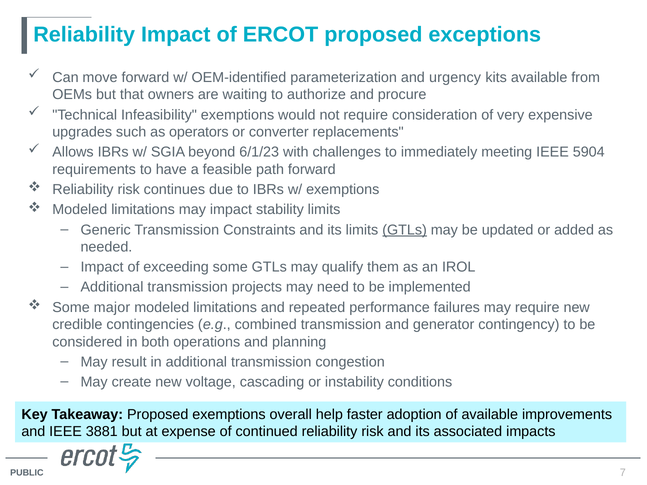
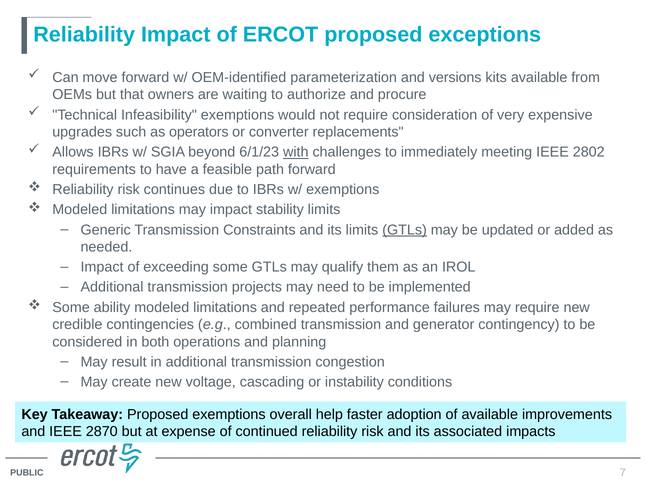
urgency: urgency -> versions (455, 78)
with underline: none -> present (296, 152)
5904: 5904 -> 2802 (589, 152)
major: major -> ability (112, 308)
3881: 3881 -> 2870 (102, 432)
